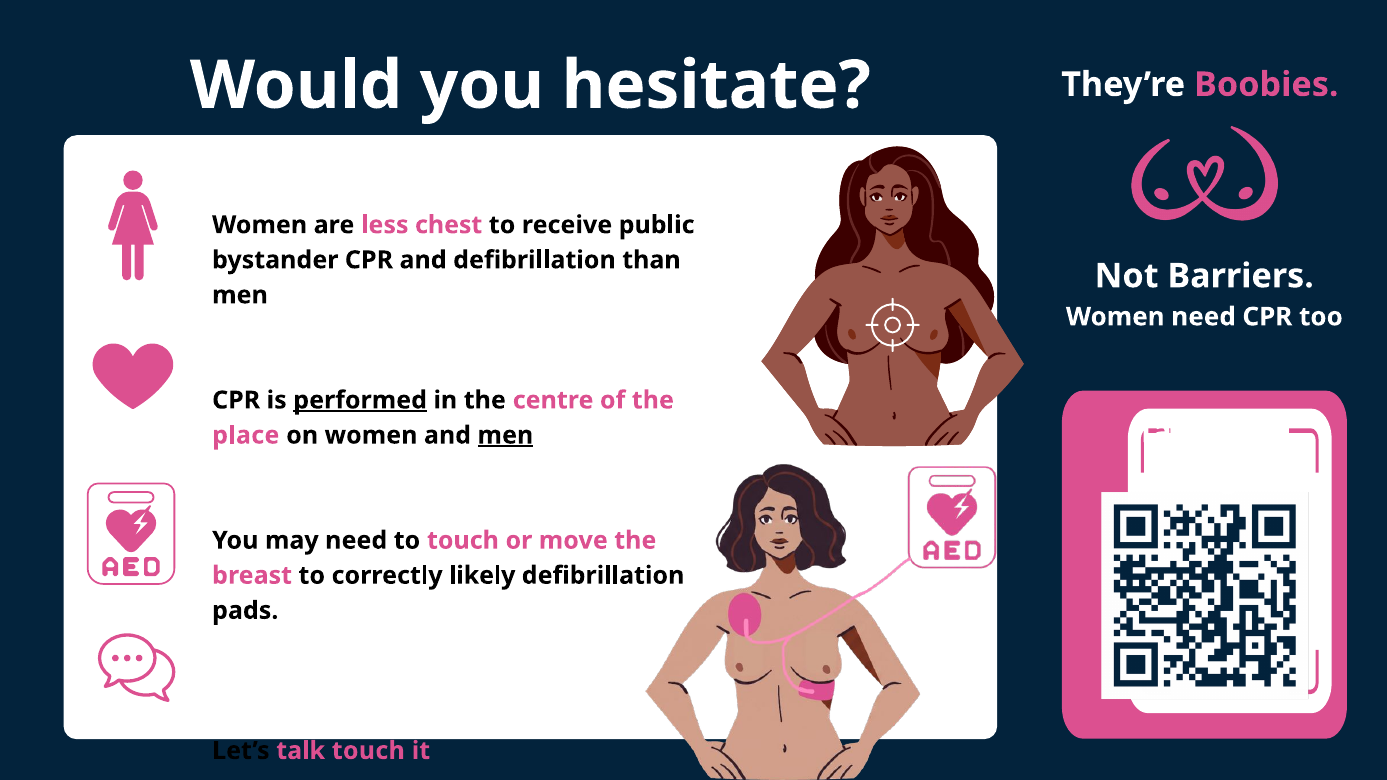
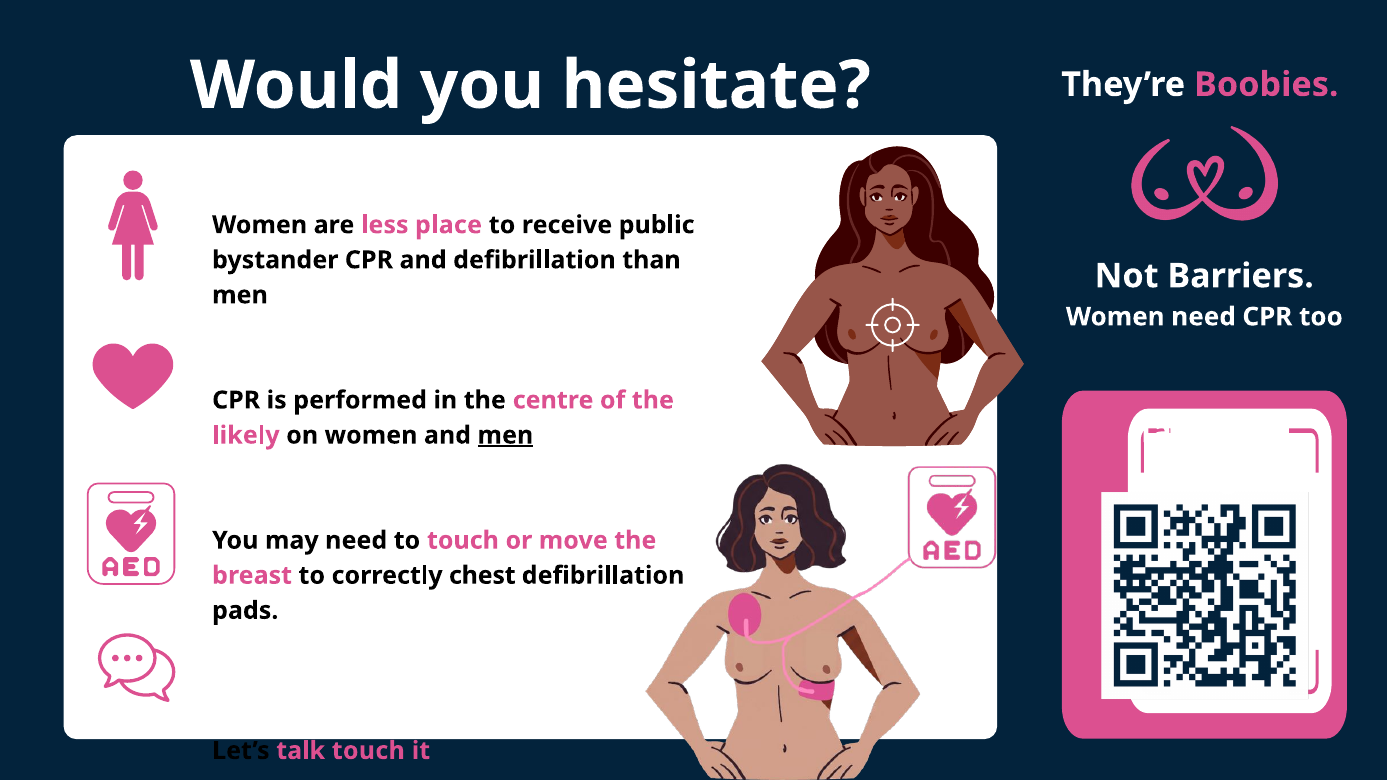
chest: chest -> place (448, 225)
performed underline: present -> none (360, 400)
place: place -> likely (246, 435)
likely: likely -> chest (482, 576)
